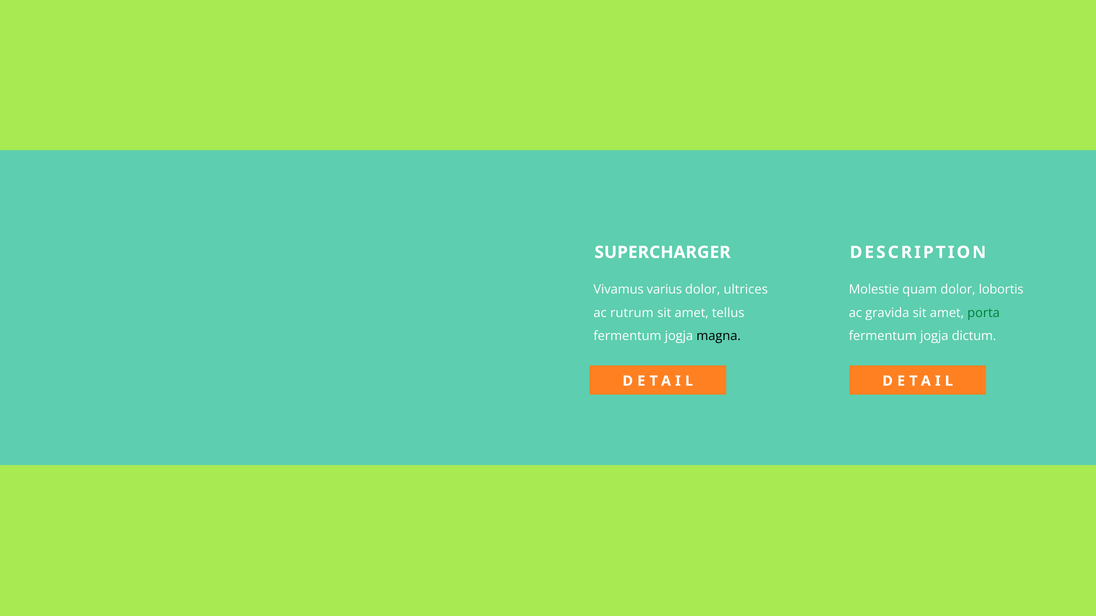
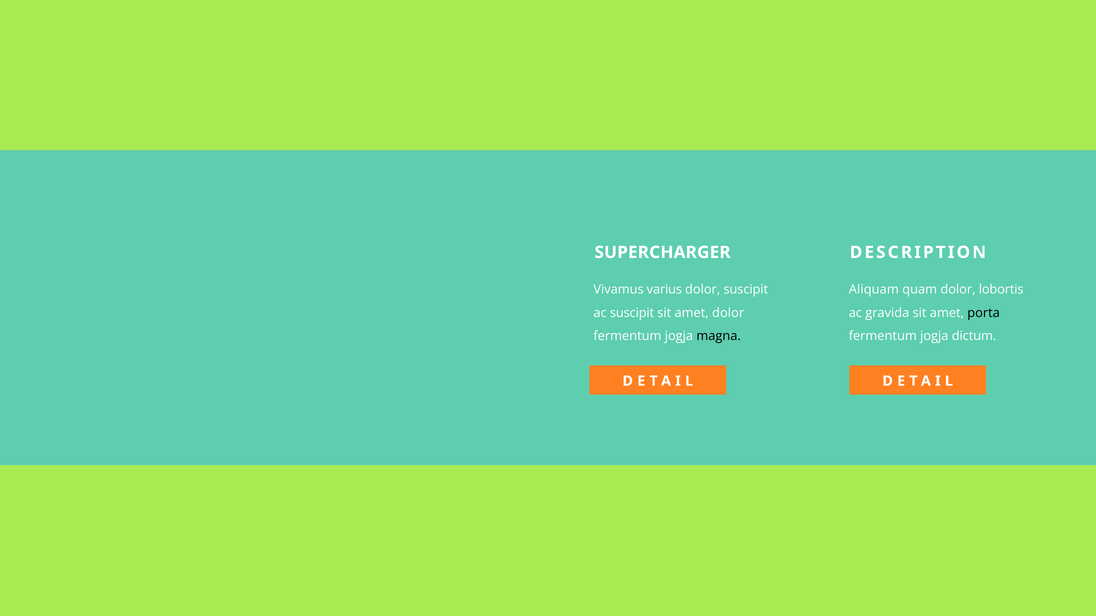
dolor ultrices: ultrices -> suscipit (746, 290)
Molestie: Molestie -> Aliquam (874, 290)
ac rutrum: rutrum -> suscipit (632, 313)
amet tellus: tellus -> dolor (728, 313)
porta colour: green -> black (984, 313)
